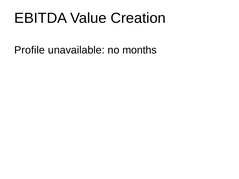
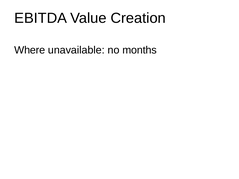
Profile: Profile -> Where (30, 50)
